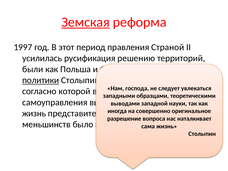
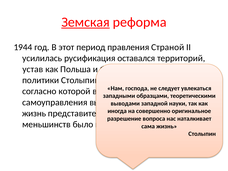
1997: 1997 -> 1944 (23, 47)
решению: решению -> оставался (136, 58)
были: были -> устав (33, 69)
политики underline: present -> none (41, 80)
